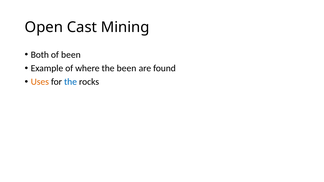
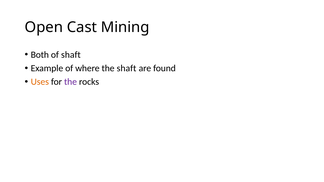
of been: been -> shaft (71, 55)
the been: been -> shaft (127, 68)
the colour: blue -> purple (70, 82)
